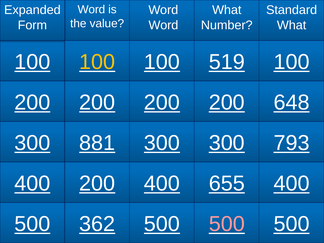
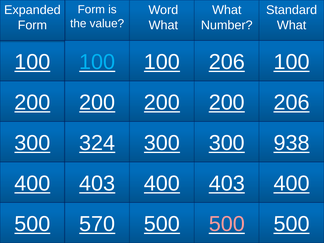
Word: Word -> Form (91, 9)
Word: Word -> What (163, 25)
100 colour: yellow -> light blue (97, 62)
100 519: 519 -> 206 (227, 62)
200 648: 648 -> 206 (292, 102)
881: 881 -> 324 (97, 143)
793: 793 -> 938 (292, 143)
200: 200 -> 403 (97, 183)
655: 655 -> 403 (227, 183)
362: 362 -> 570 (97, 224)
